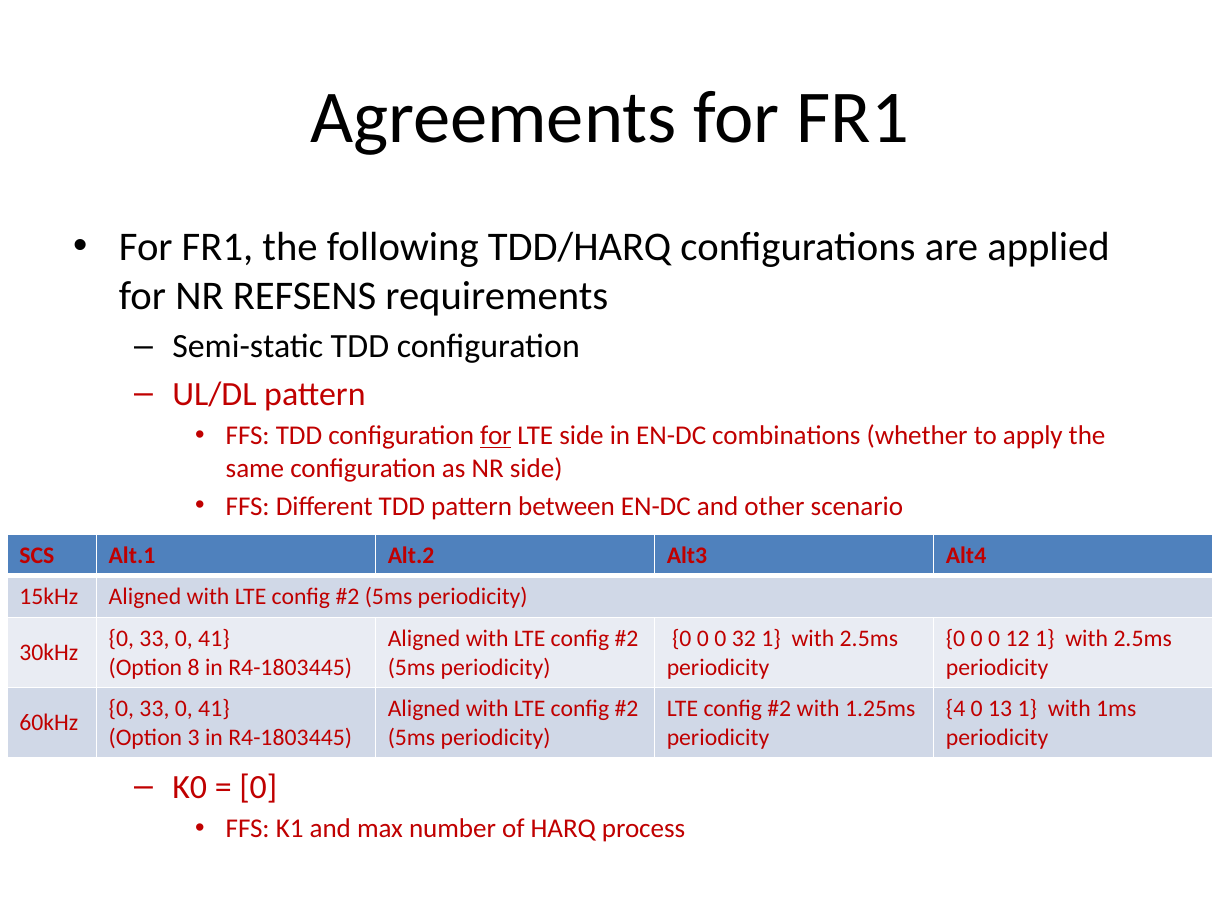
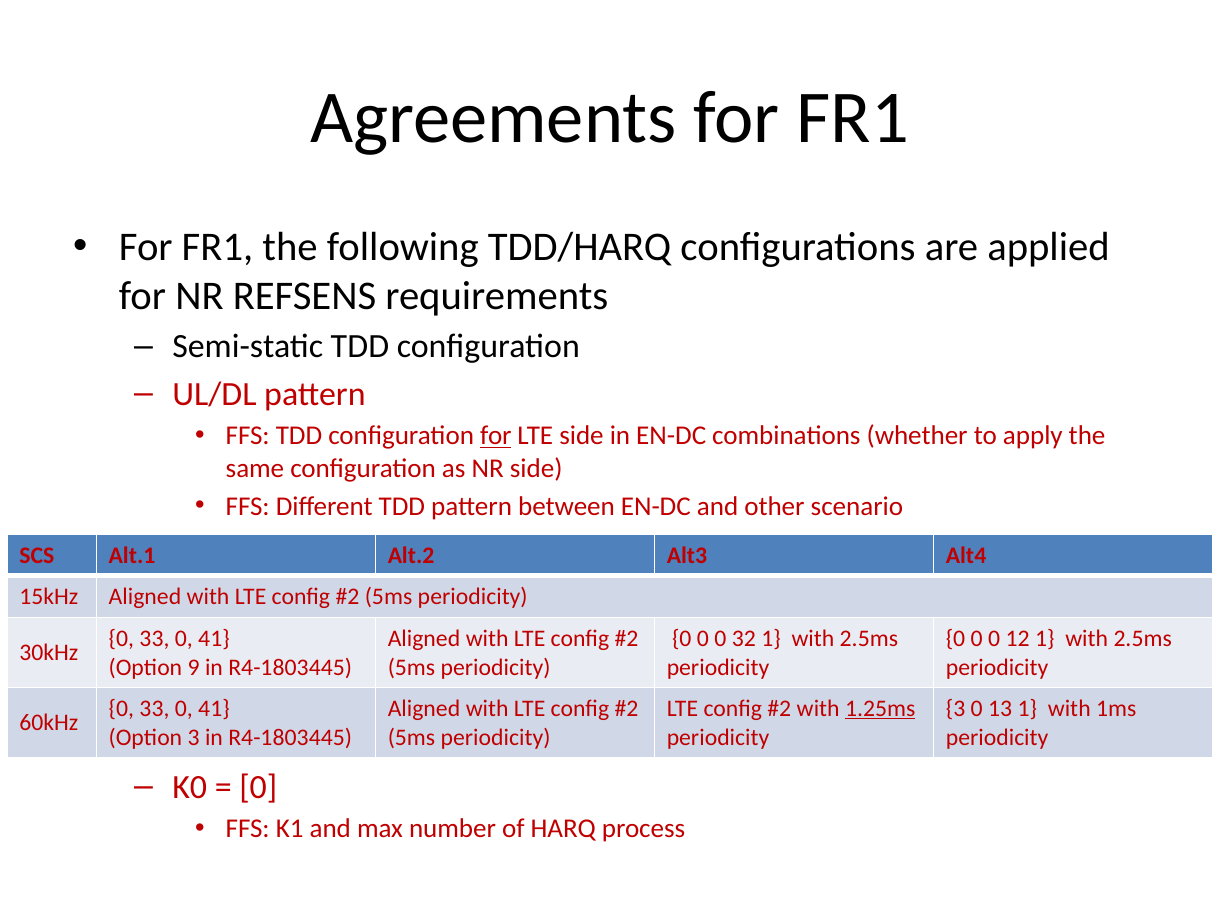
8: 8 -> 9 (194, 667)
1.25ms underline: none -> present (880, 709)
4: 4 -> 3 (956, 709)
